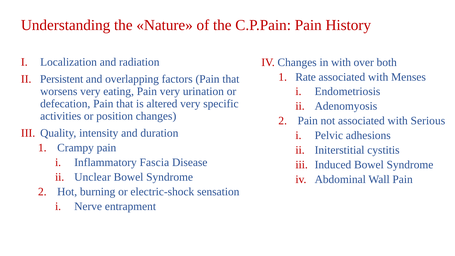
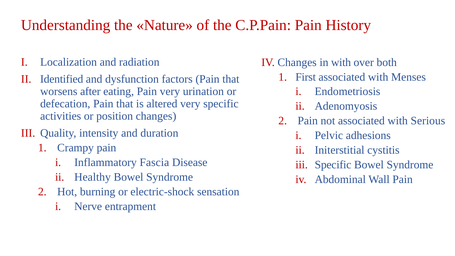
Rate: Rate -> First (306, 77)
Persistent: Persistent -> Identified (62, 79)
overlapping: overlapping -> dysfunction (132, 79)
worsens very: very -> after (90, 91)
Induced: Induced -> Specific (333, 165)
Unclear: Unclear -> Healthy (93, 177)
